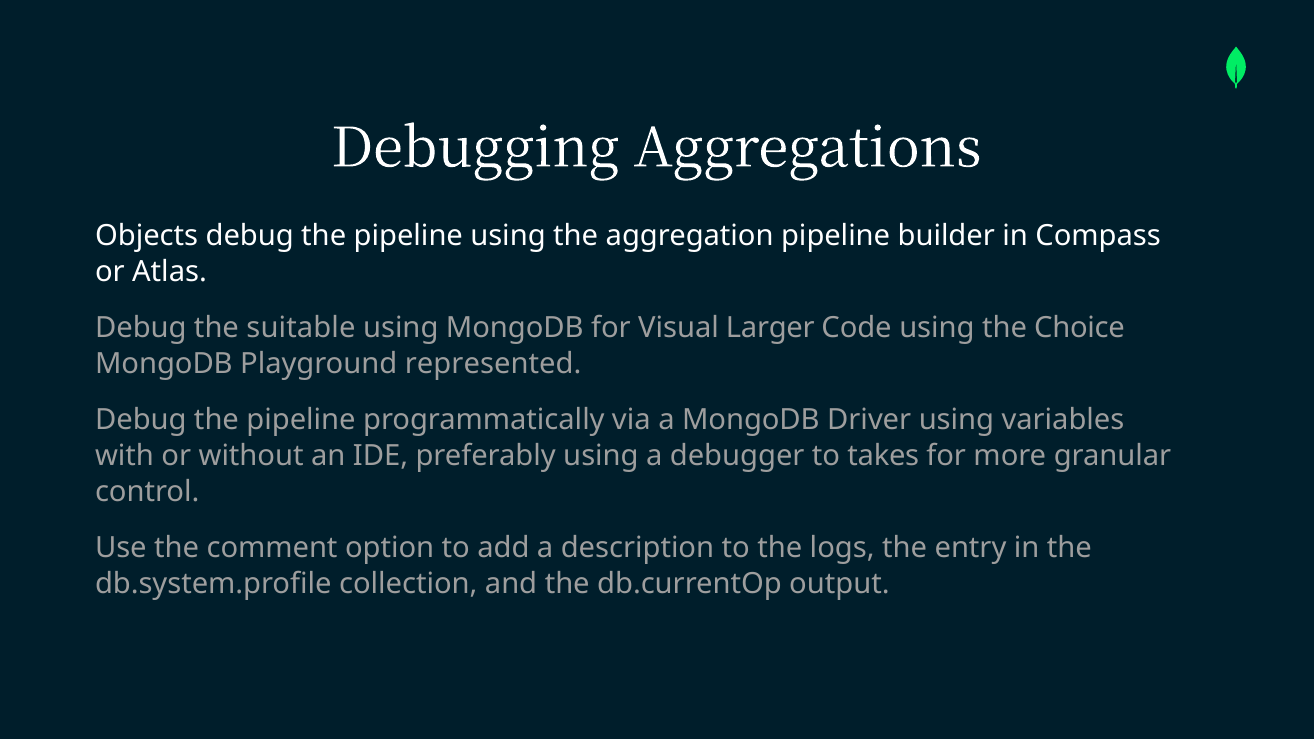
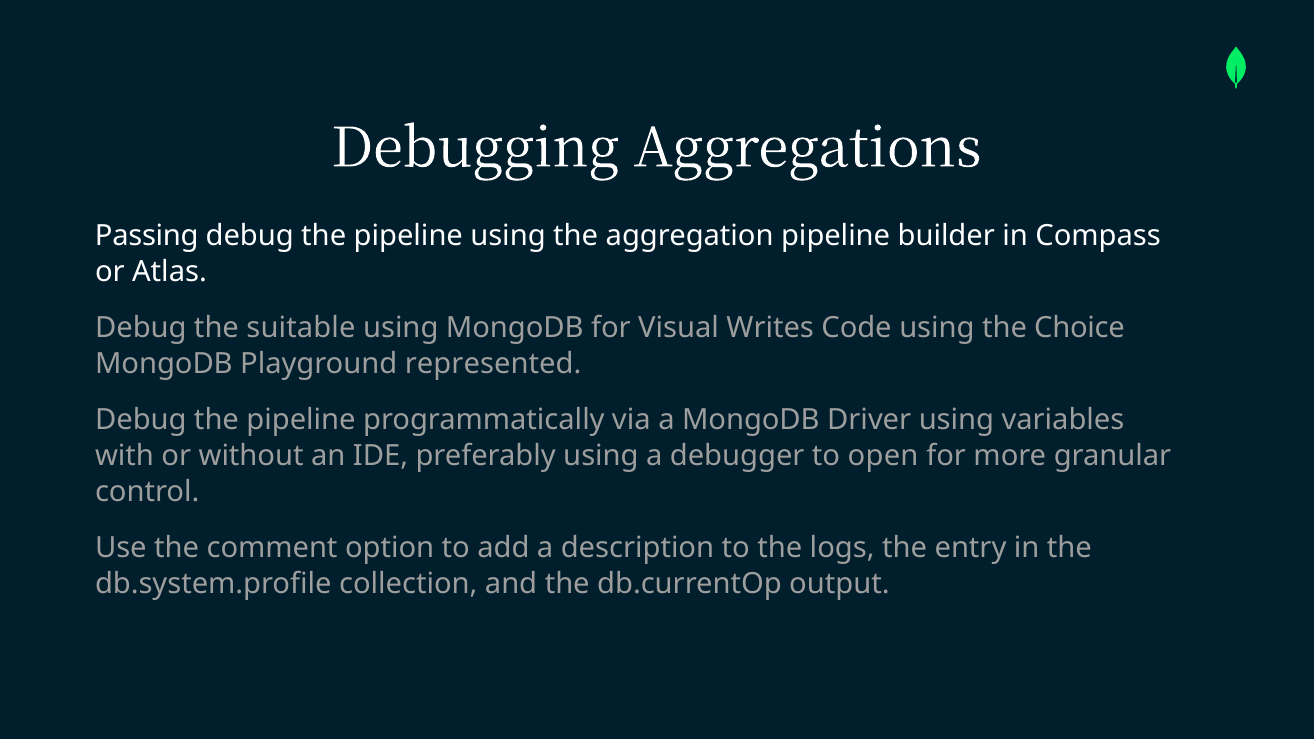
Objects: Objects -> Passing (147, 236)
Larger: Larger -> Writes (770, 328)
takes: takes -> open (883, 456)
